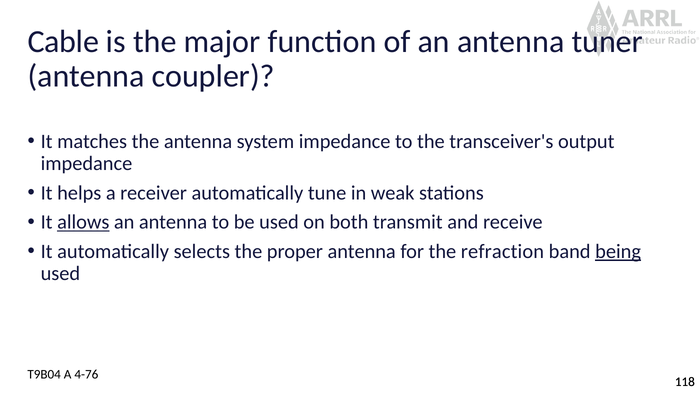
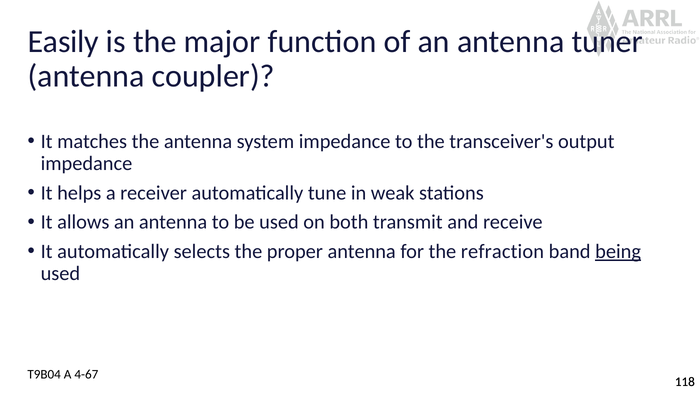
Cable: Cable -> Easily (63, 41)
allows underline: present -> none (83, 222)
4-76: 4-76 -> 4-67 (86, 374)
